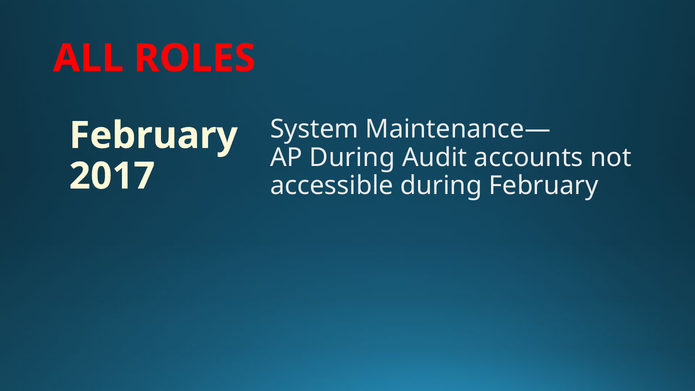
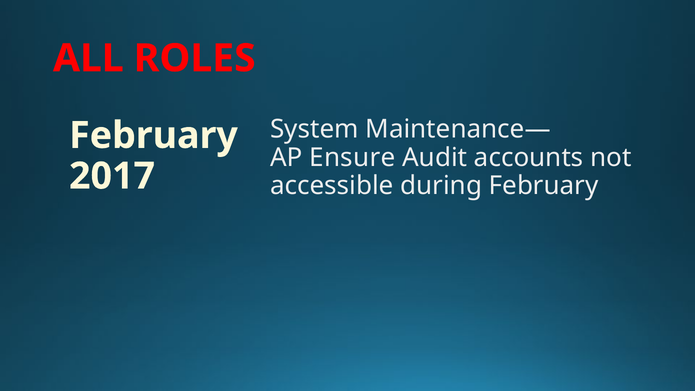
AP During: During -> Ensure (352, 157)
